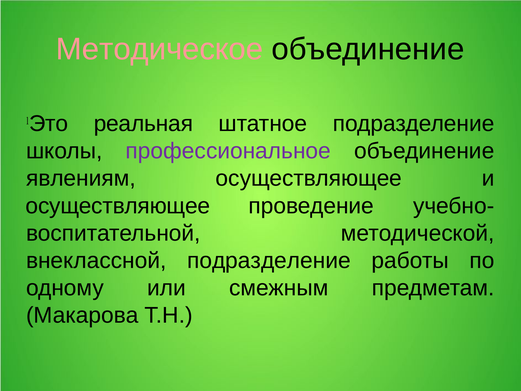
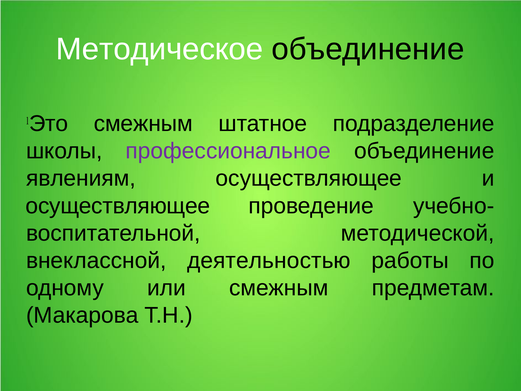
Методическое colour: pink -> white (160, 49)
Это реальная: реальная -> смежным (143, 124)
внеклассной подразделение: подразделение -> деятельностью (269, 260)
